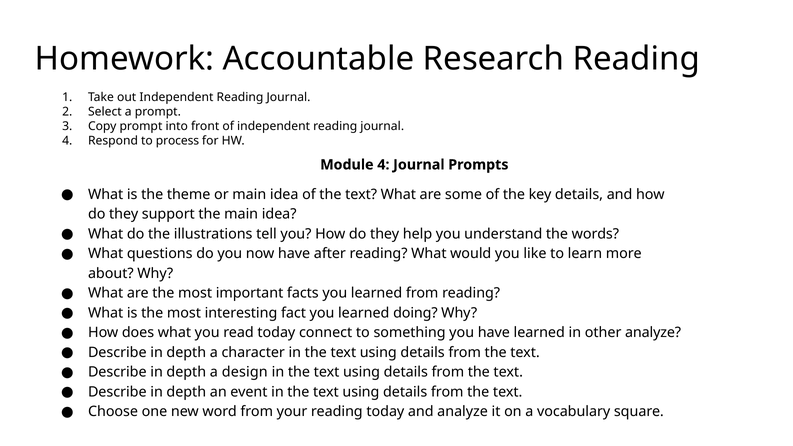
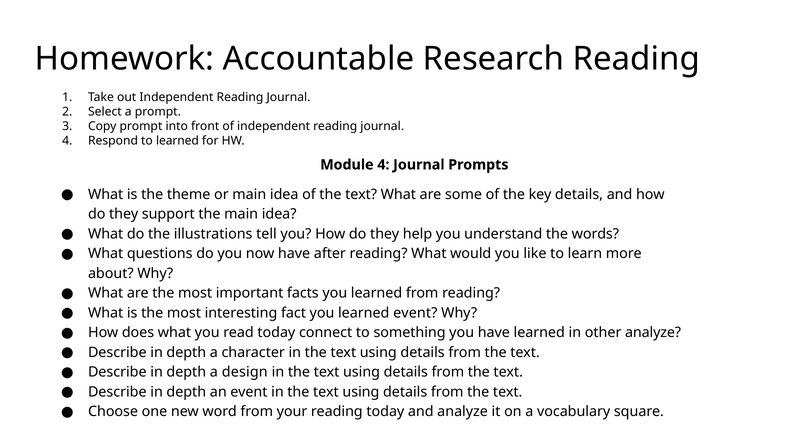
to process: process -> learned (177, 141)
learned doing: doing -> event (415, 313)
